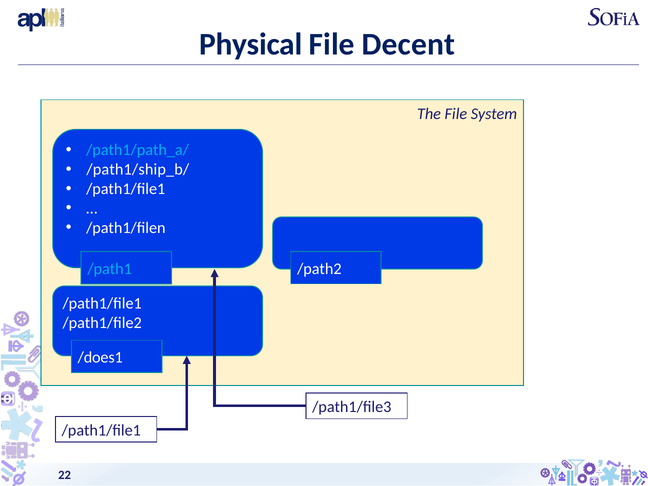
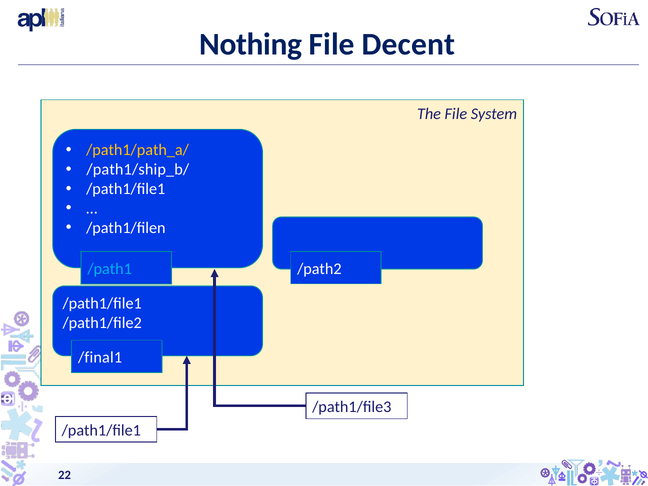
Physical: Physical -> Nothing (251, 44)
/path1/path_a/ colour: light blue -> yellow (138, 150)
/does1: /does1 -> /final1 (100, 358)
